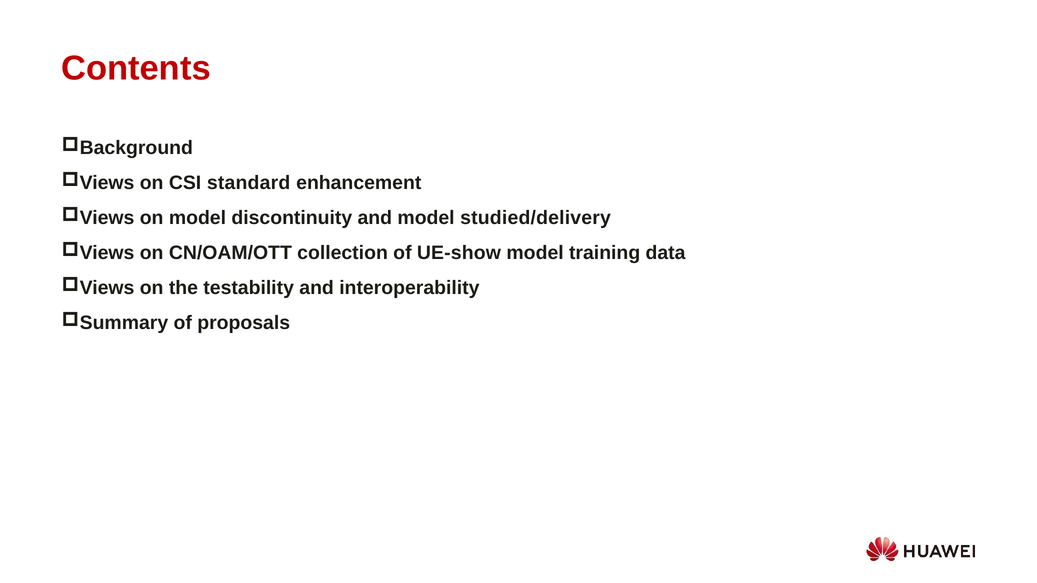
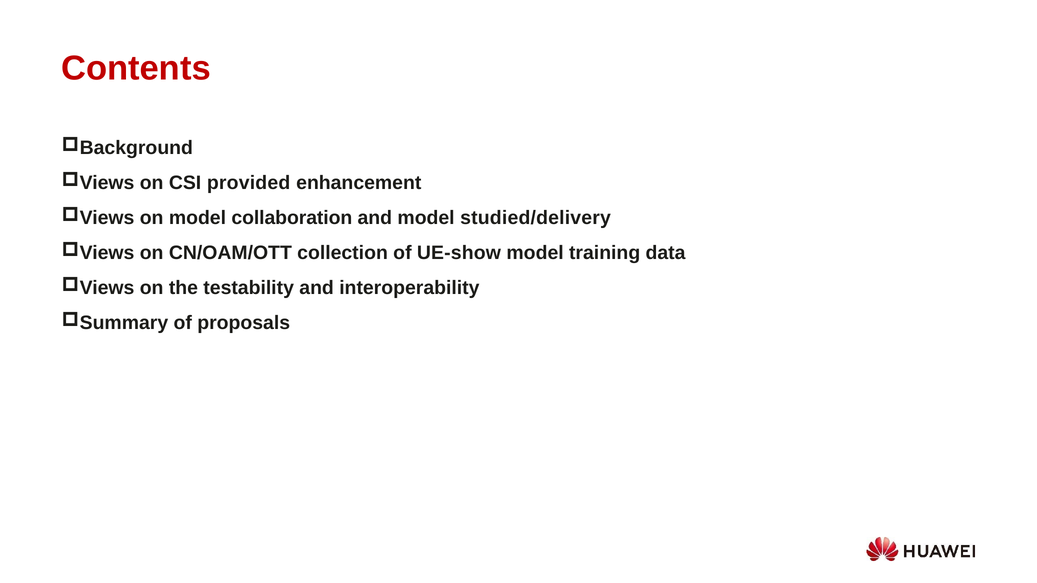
standard: standard -> provided (249, 183)
discontinuity: discontinuity -> collaboration (292, 218)
